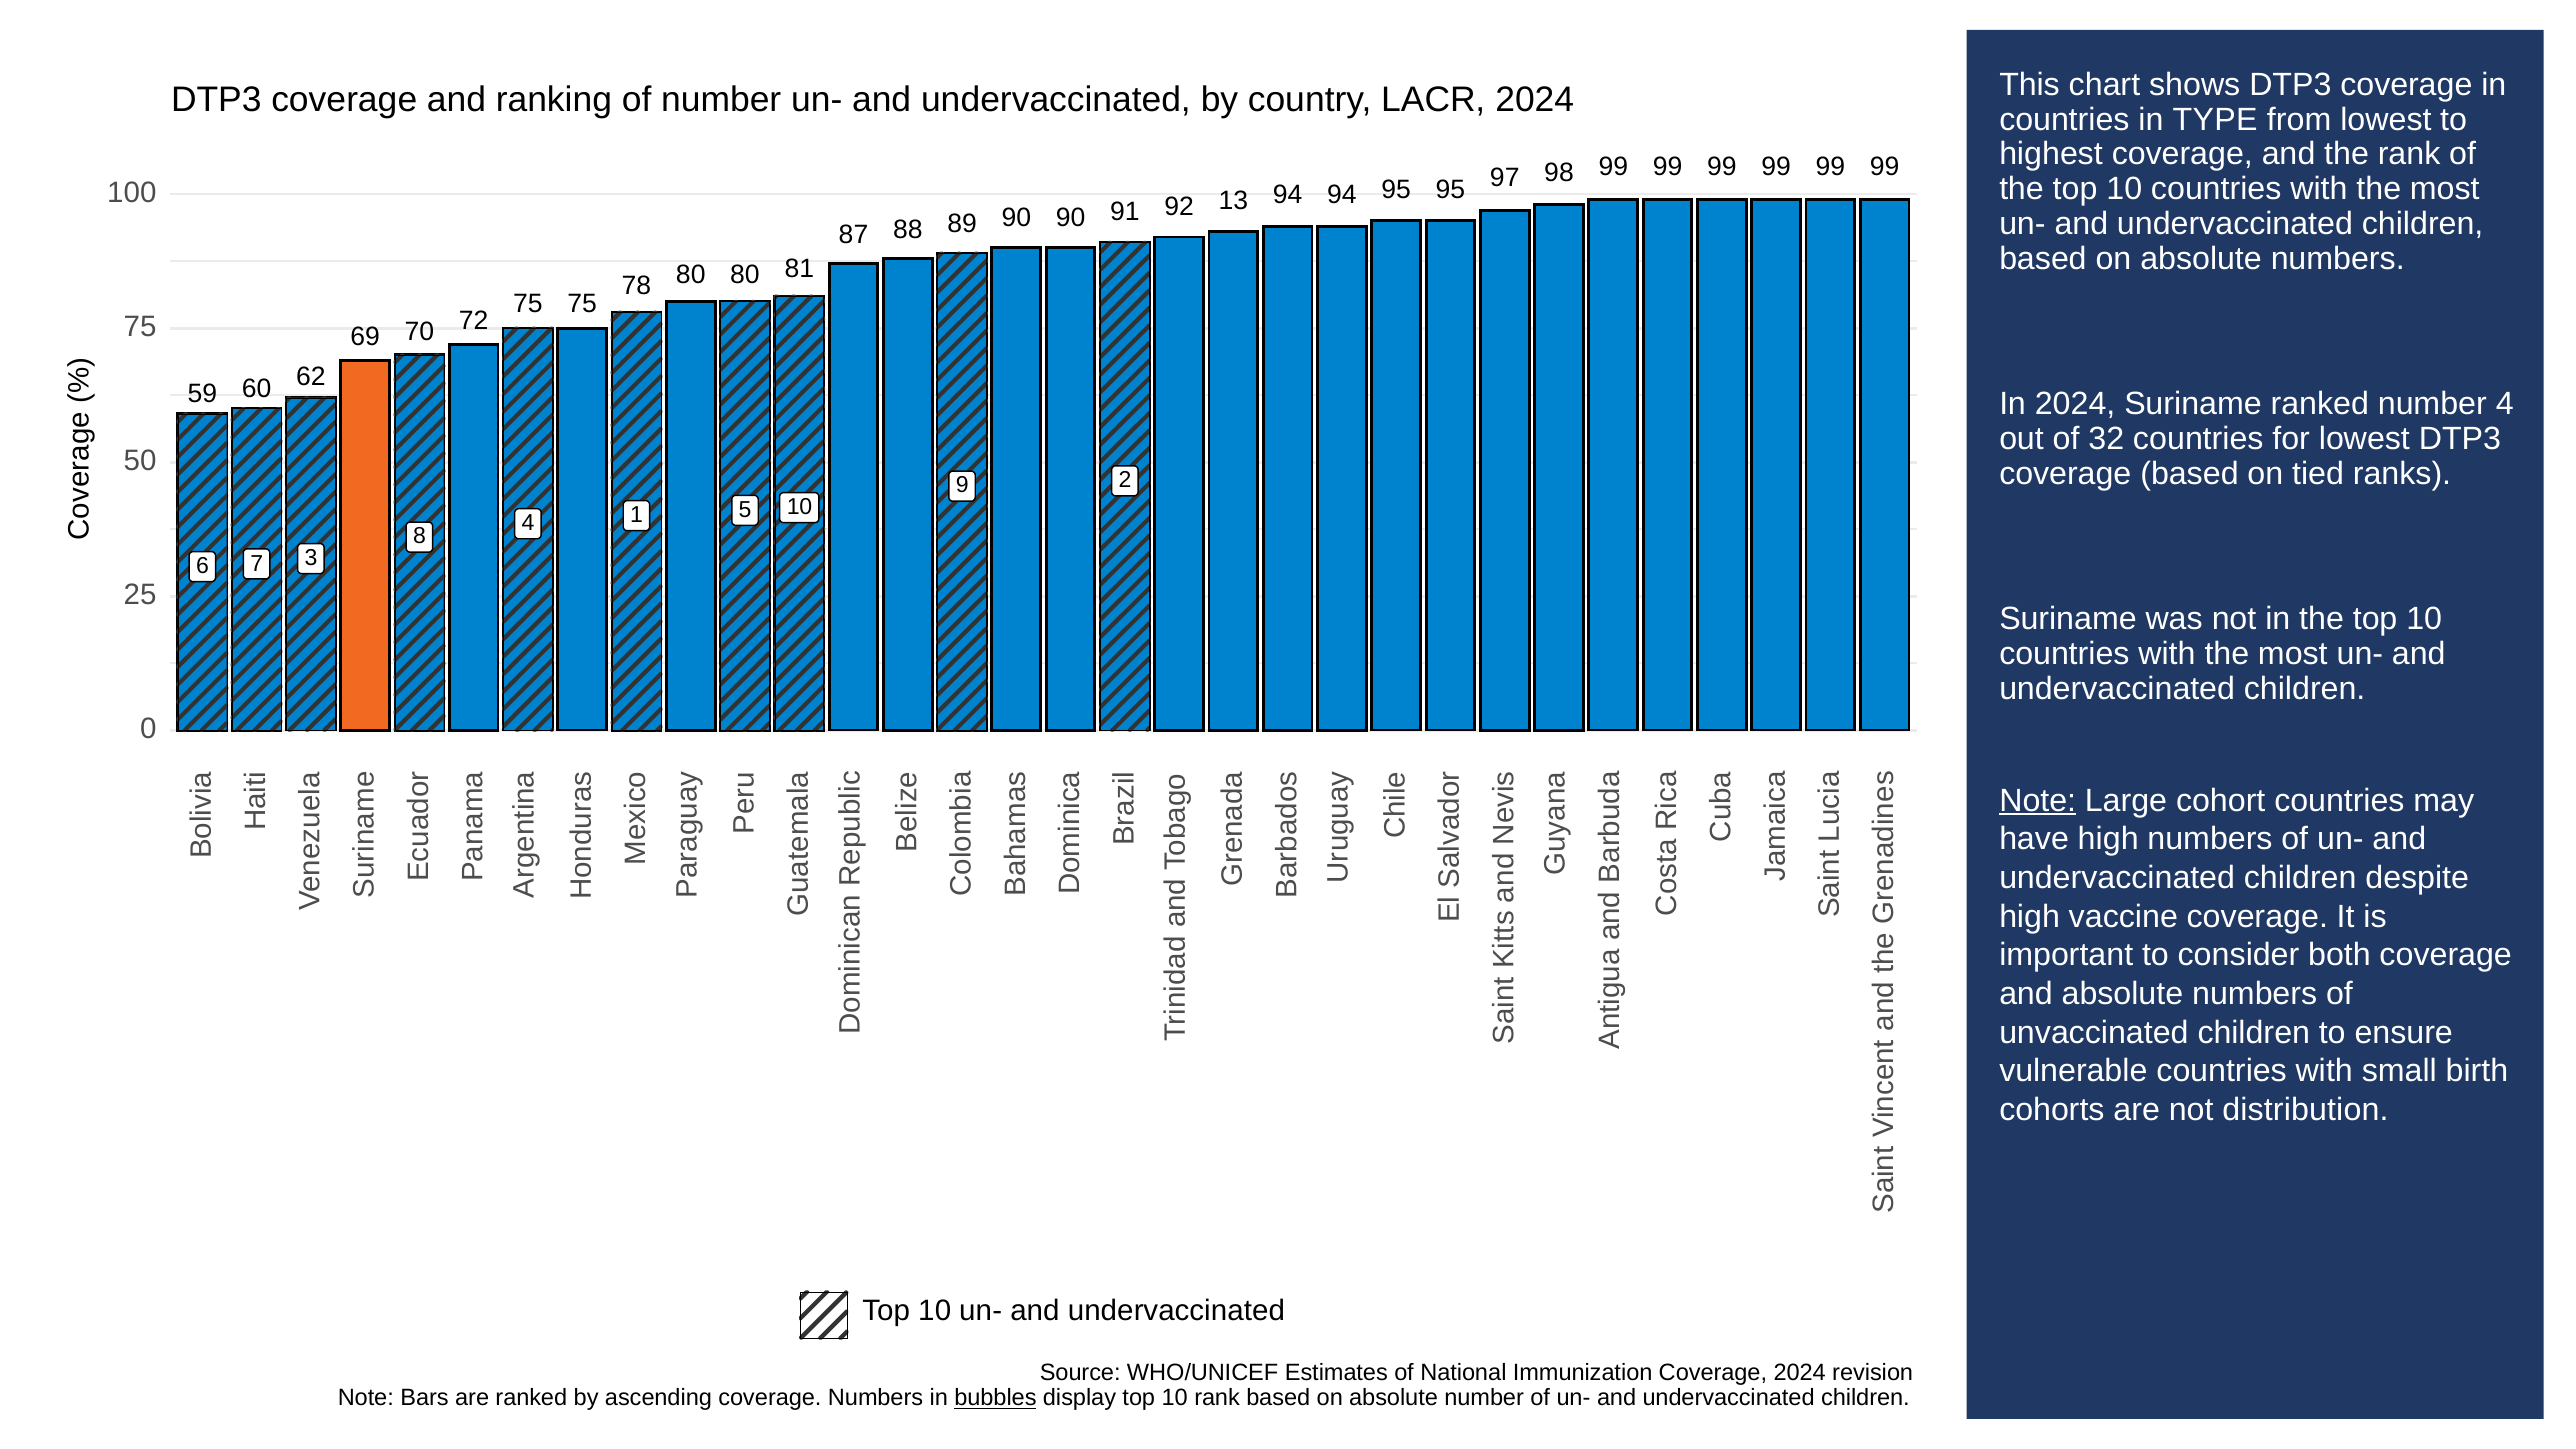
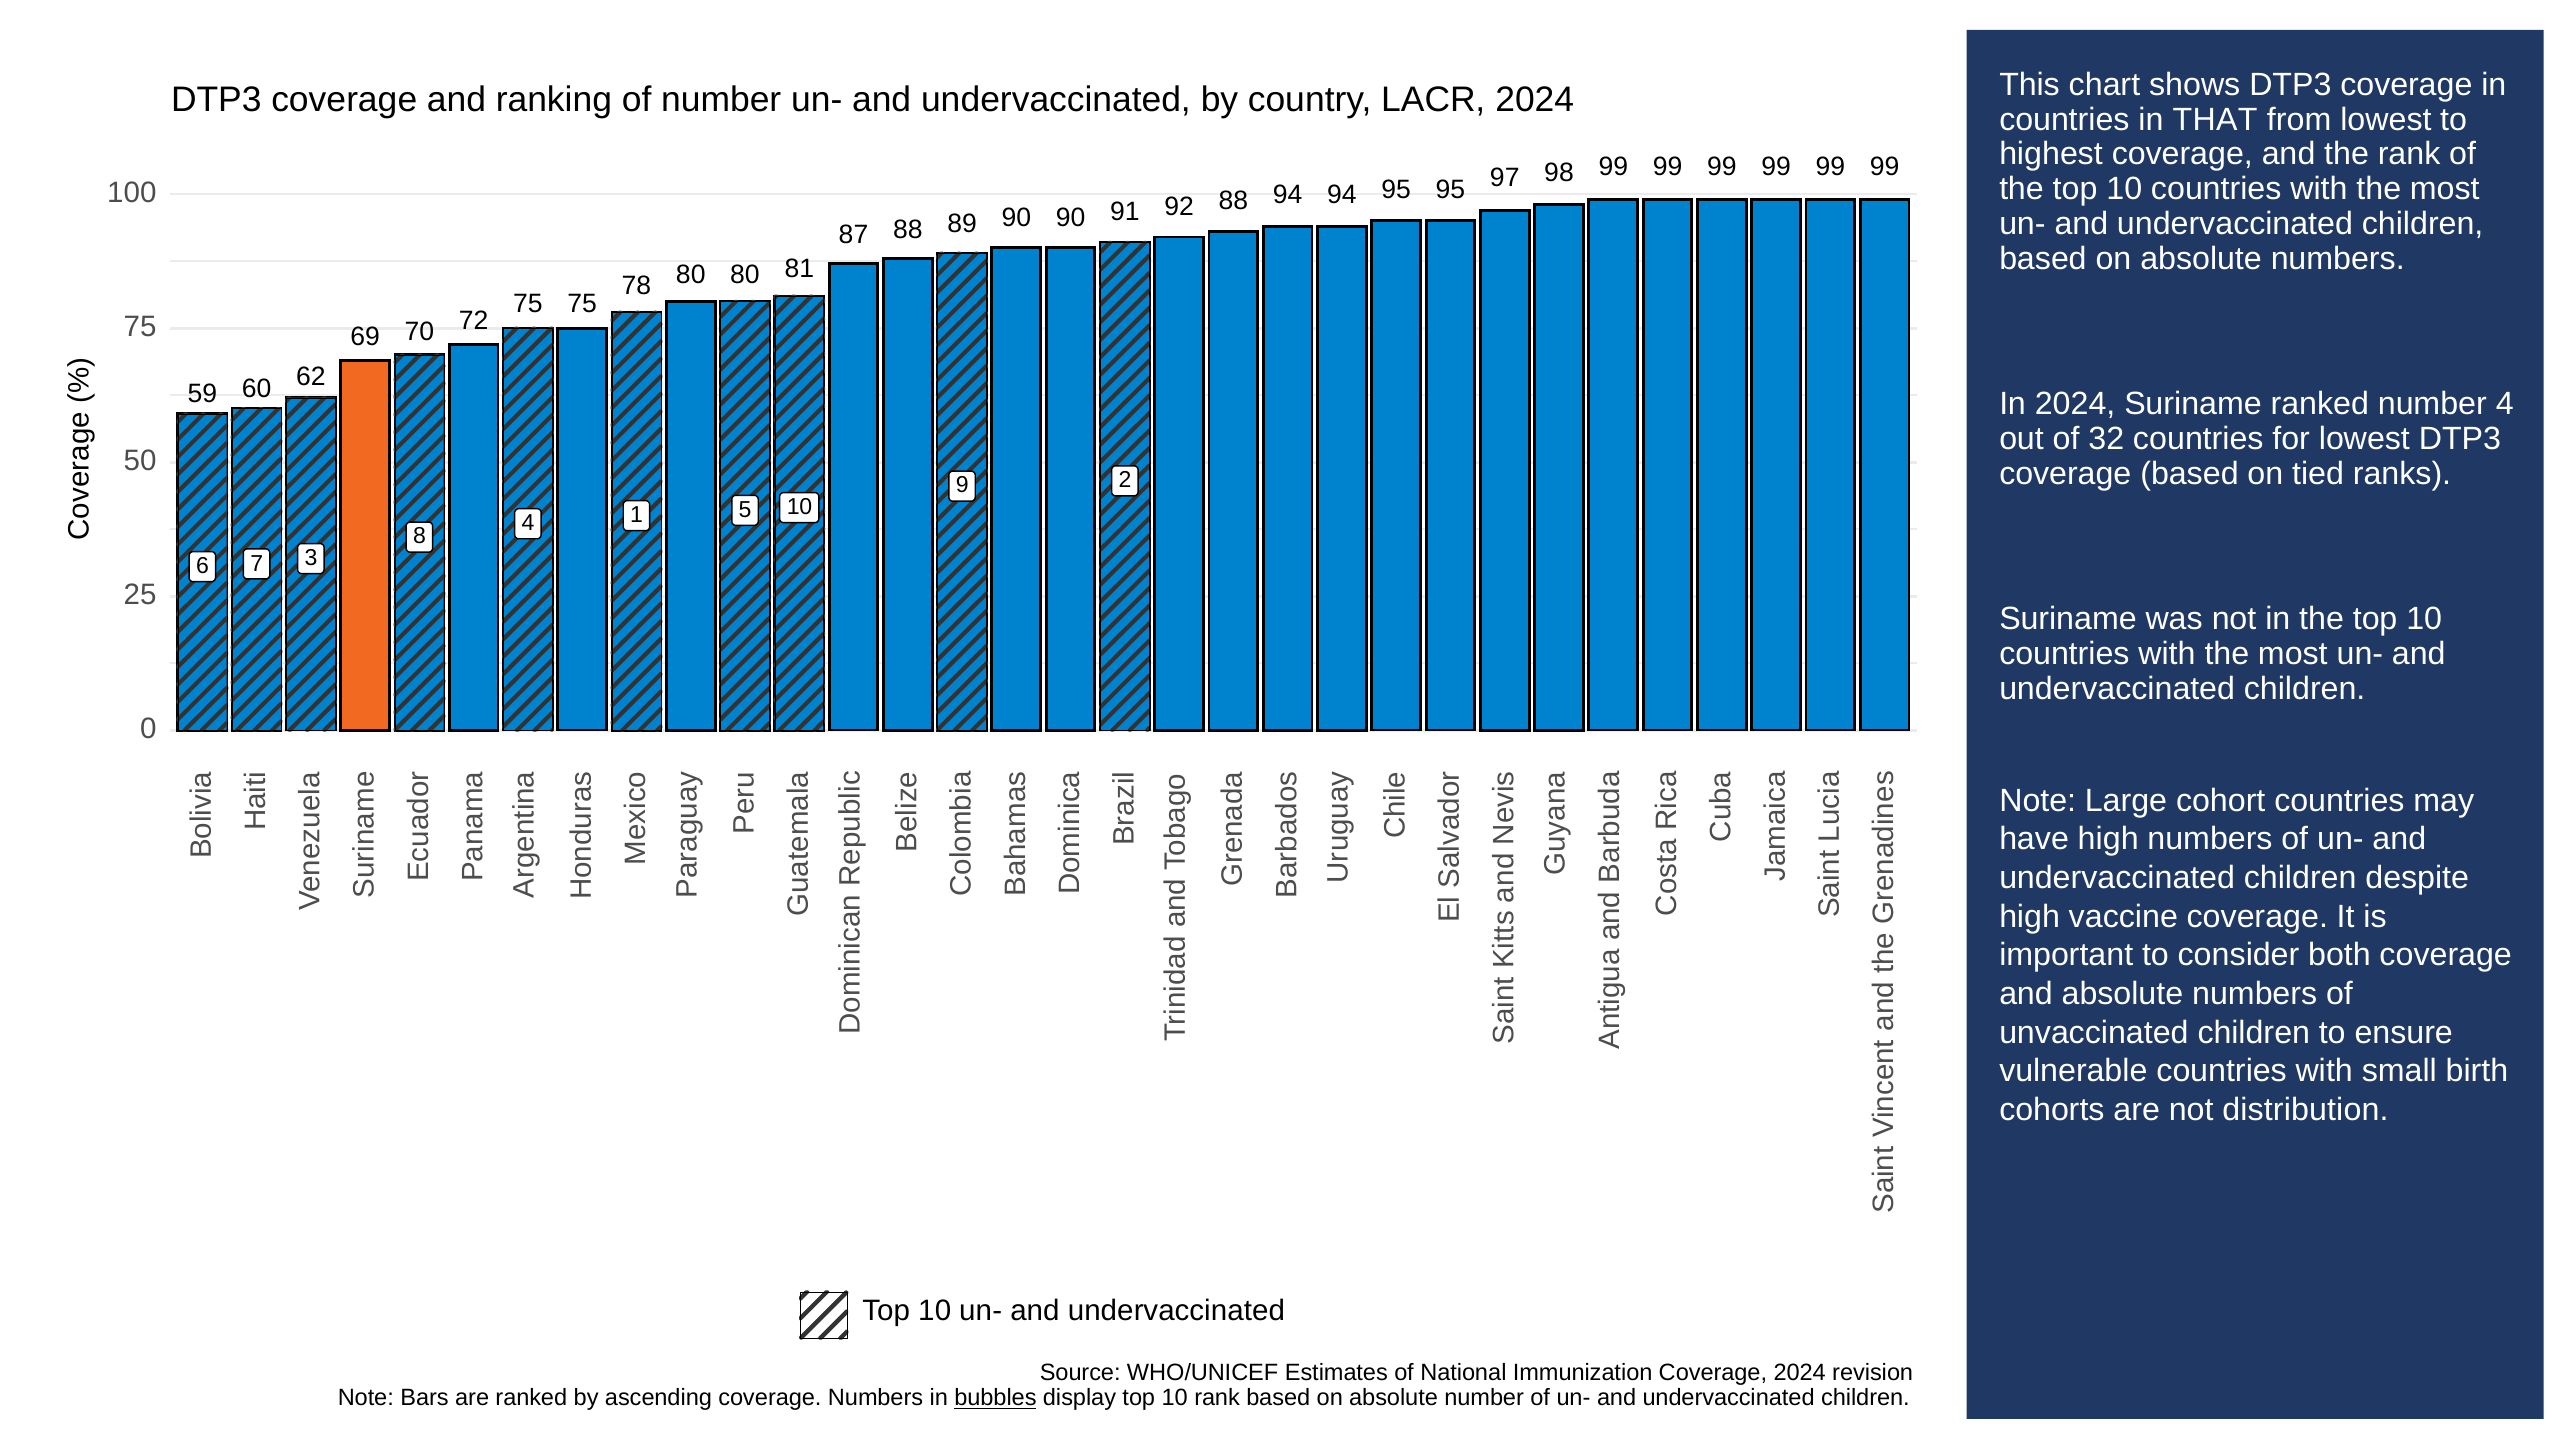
TYPE: TYPE -> THAT (2215, 119)
92 13: 13 -> 88 (1233, 201)
Note underline: present -> none (2038, 801)
